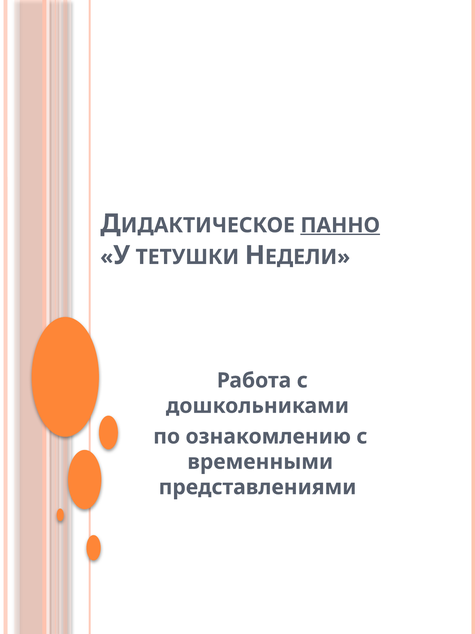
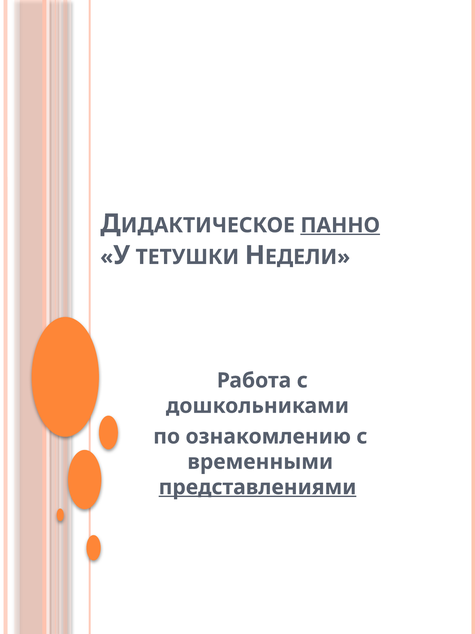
представлениями underline: none -> present (258, 487)
